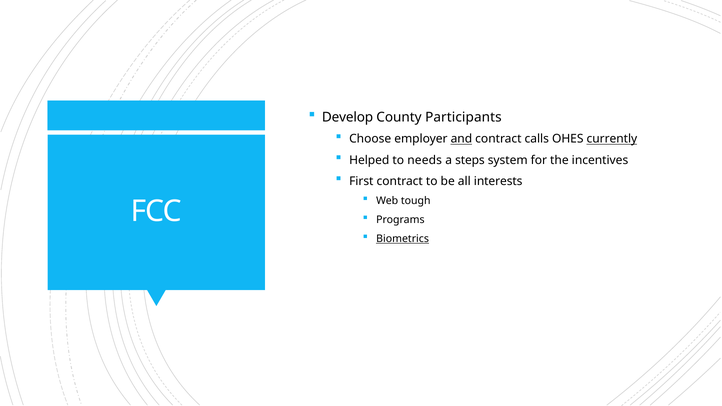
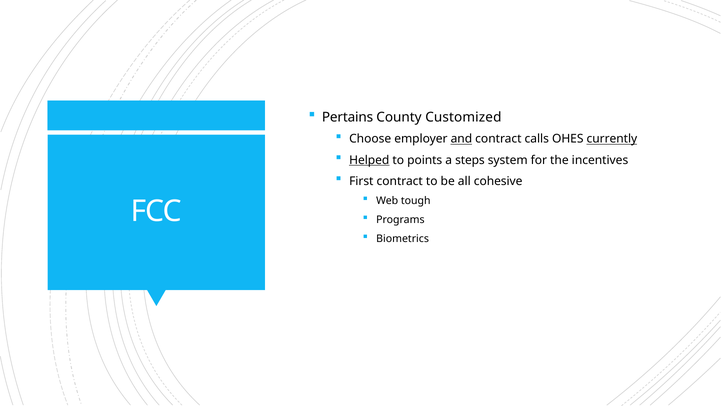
Develop: Develop -> Pertains (348, 117)
Participants: Participants -> Customized (463, 117)
Helped underline: none -> present (369, 160)
needs: needs -> points (425, 160)
interests: interests -> cohesive (498, 181)
Biometrics underline: present -> none (403, 239)
